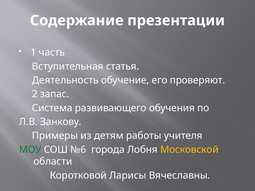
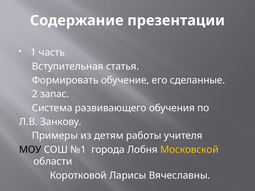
Деятельность: Деятельность -> Формировать (65, 80)
проверяют: проверяют -> сделанные (197, 80)
МОУ colour: green -> black (30, 150)
№6: №6 -> №1 (78, 150)
